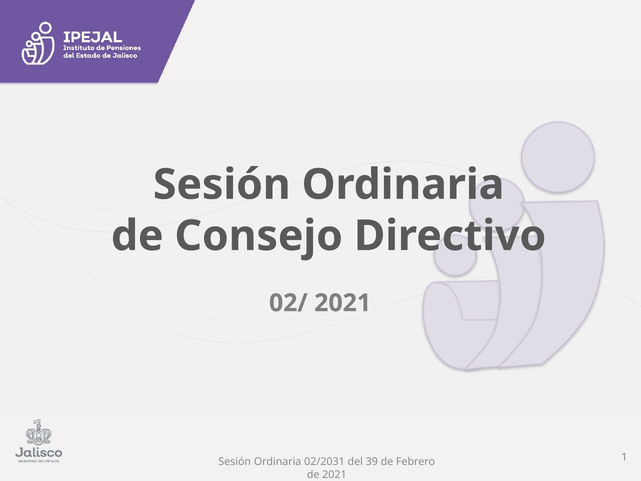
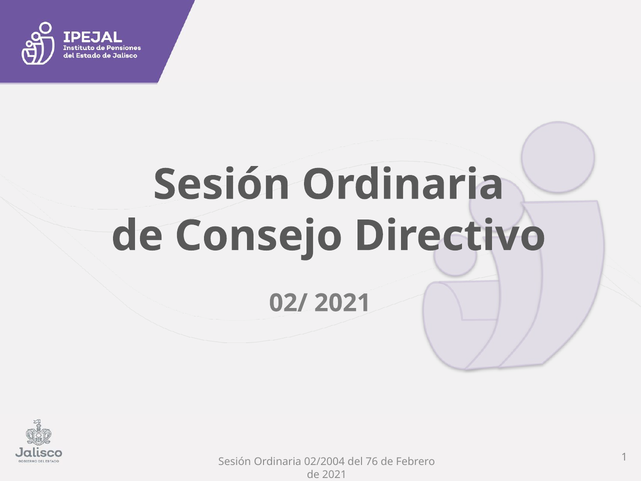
02/2031: 02/2031 -> 02/2004 (325, 461)
39: 39 -> 76 (372, 461)
